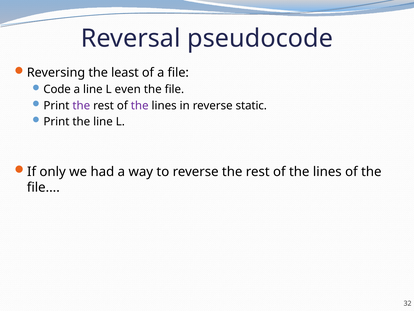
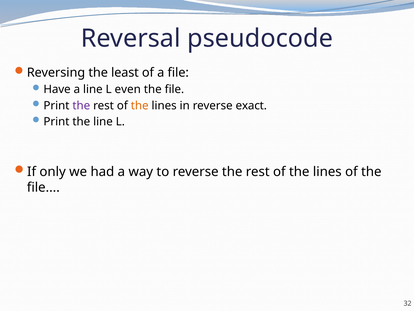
Code: Code -> Have (57, 89)
the colour: purple -> orange (140, 105)
static: static -> exact (251, 105)
